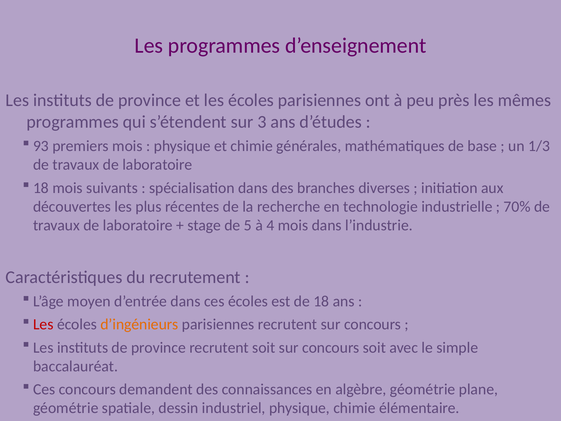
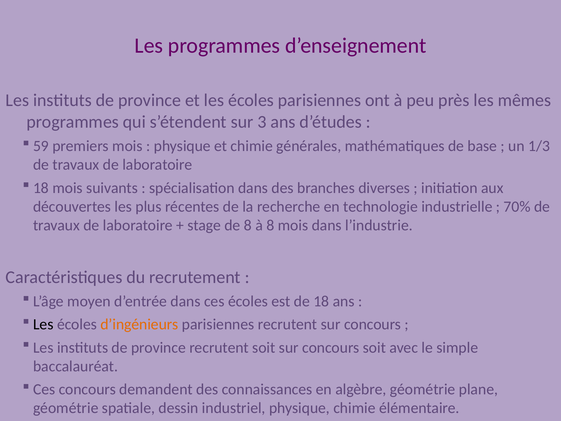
93: 93 -> 59 (41, 146)
de 5: 5 -> 8 (248, 225)
à 4: 4 -> 8 (270, 225)
Les colour: red -> black (43, 324)
